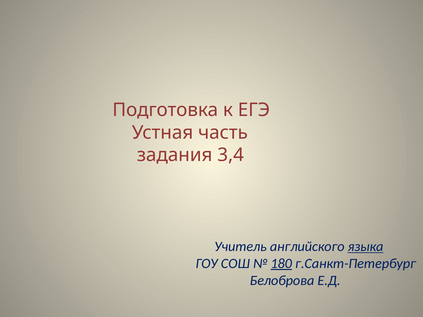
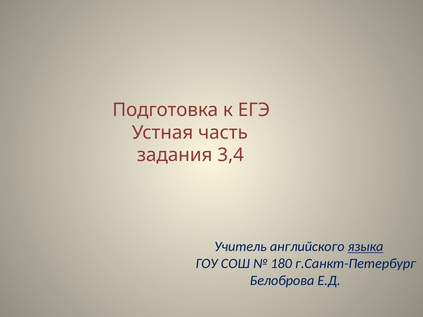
180 underline: present -> none (281, 264)
